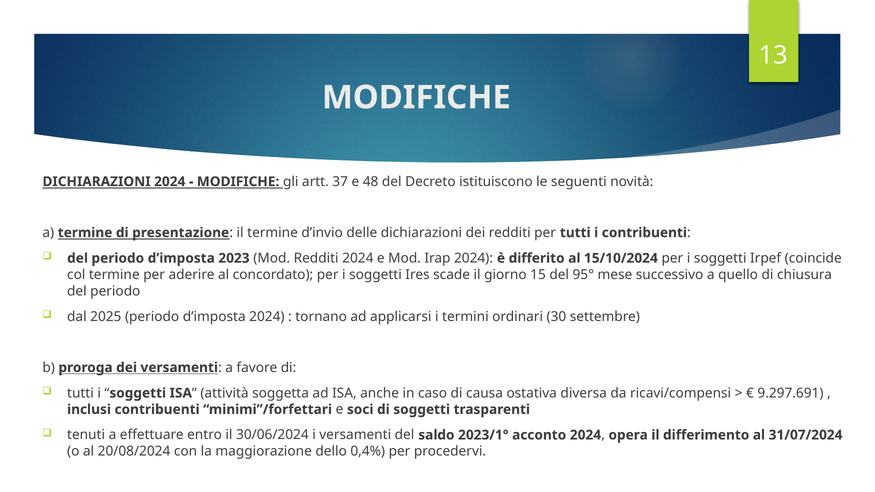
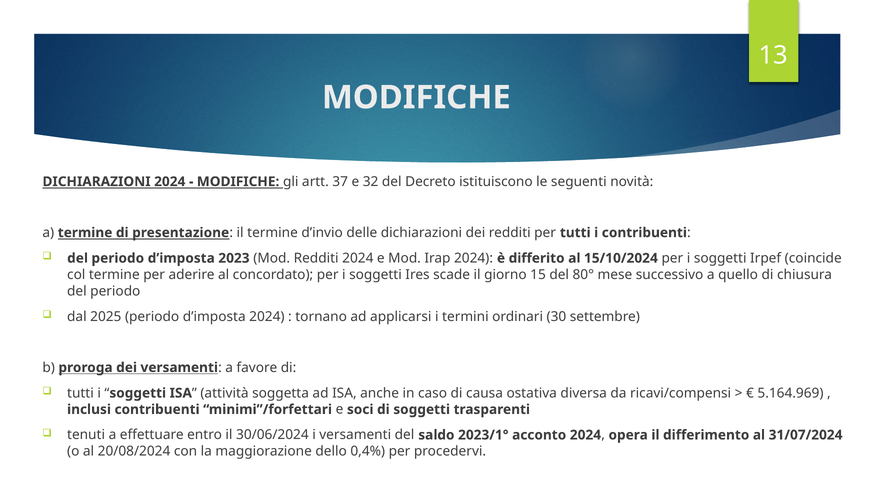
48: 48 -> 32 (371, 182)
95°: 95° -> 80° (583, 275)
9.297.691: 9.297.691 -> 5.164.969 (790, 393)
